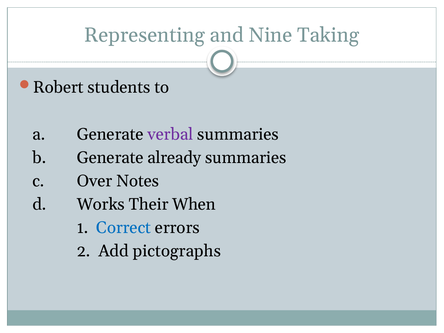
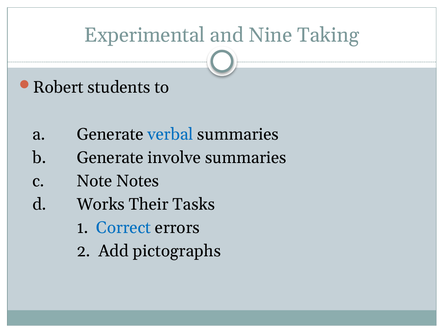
Representing: Representing -> Experimental (145, 35)
verbal colour: purple -> blue (170, 134)
already: already -> involve (174, 158)
Over: Over -> Note (95, 181)
When: When -> Tasks (194, 204)
